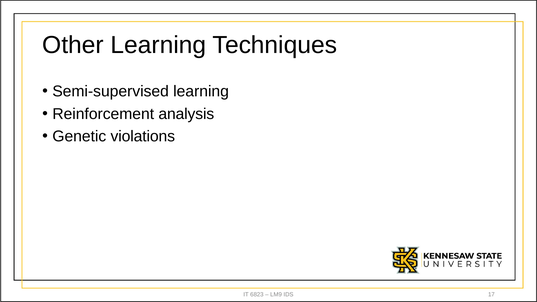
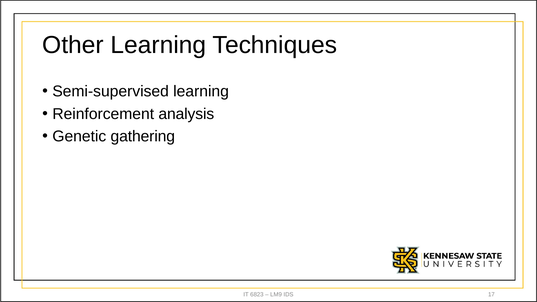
violations: violations -> gathering (143, 136)
